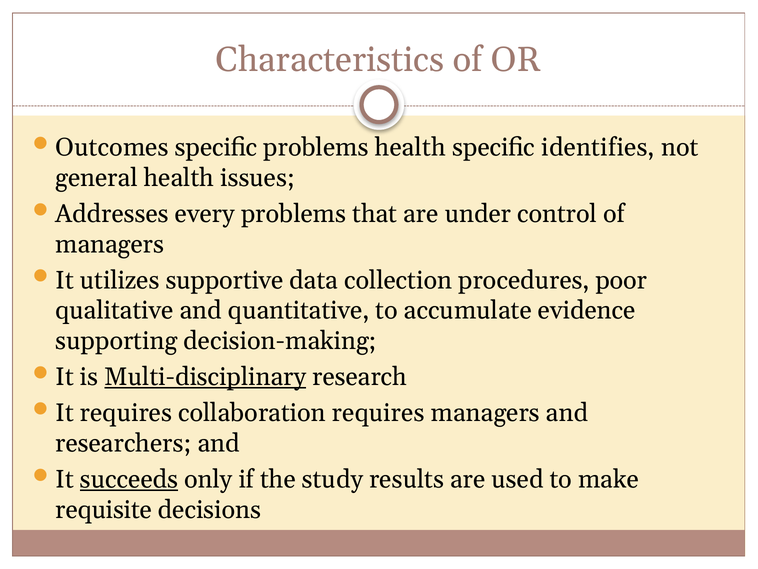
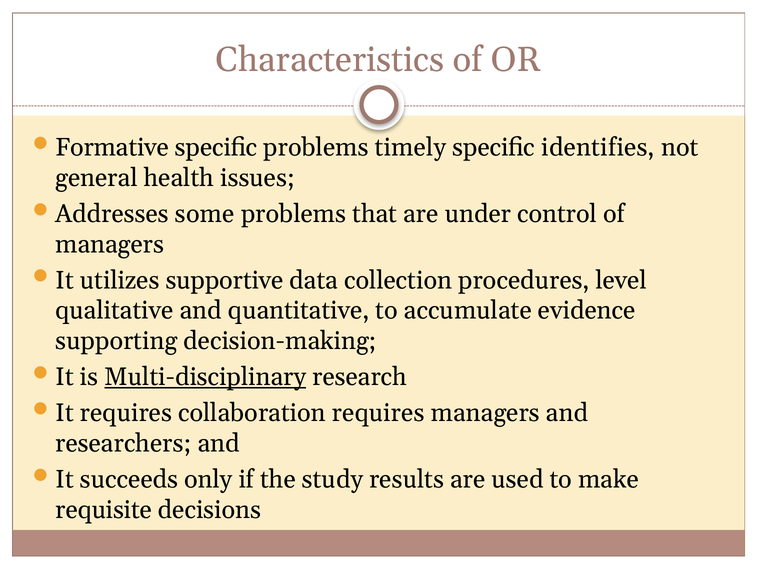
Outcomes: Outcomes -> Formative (112, 147)
problems health: health -> timely (410, 147)
every: every -> some (205, 214)
poor: poor -> level (621, 280)
succeeds underline: present -> none (129, 479)
